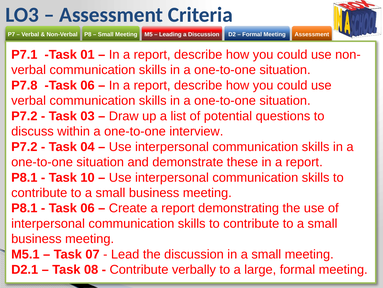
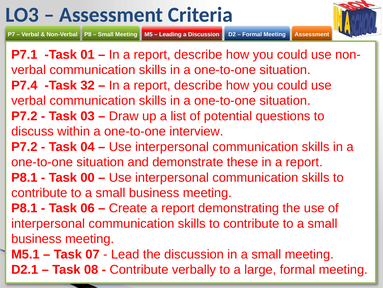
P7.8: P7.8 -> P7.4 (24, 85)
06: 06 -> 32 (88, 85)
10: 10 -> 00 (88, 177)
